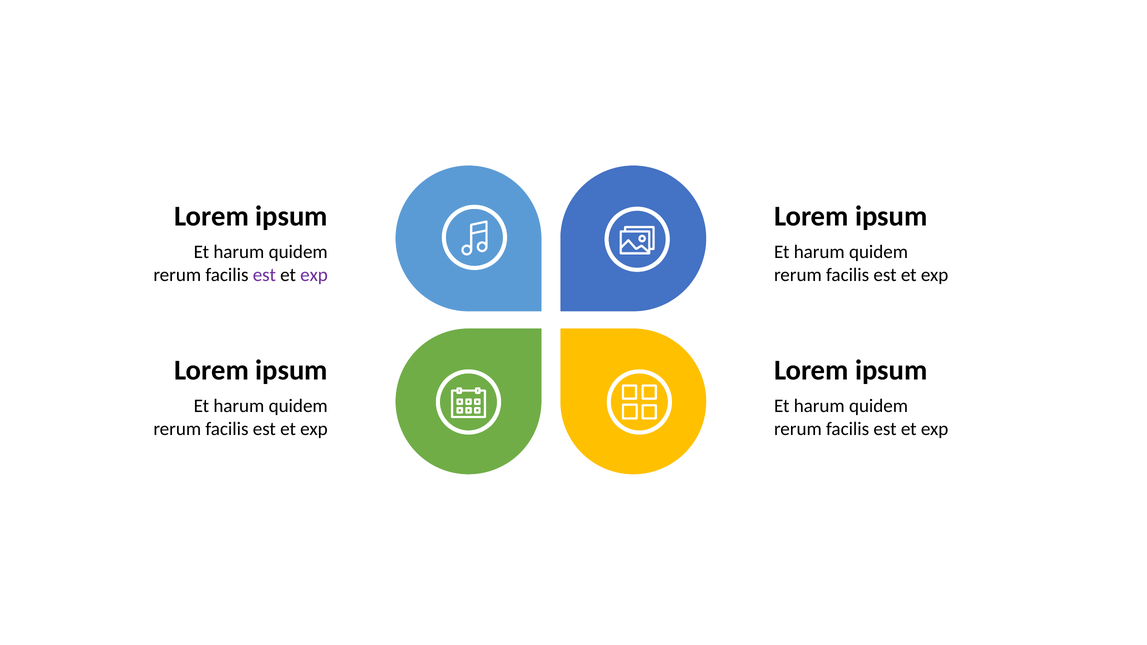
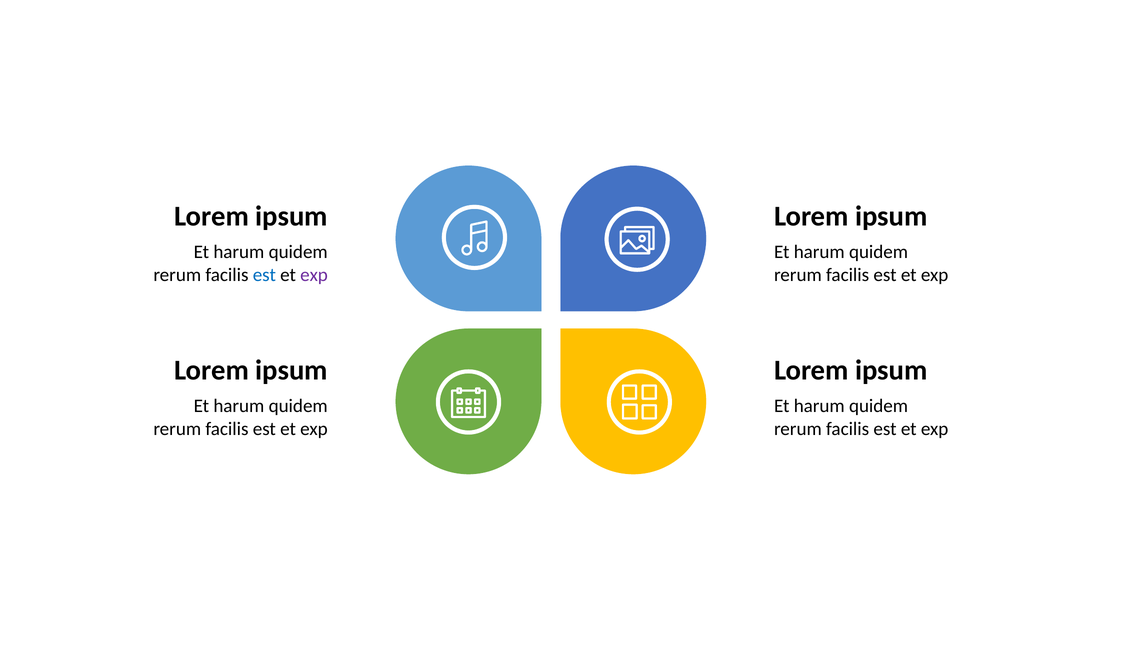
est colour: purple -> blue (264, 275)
